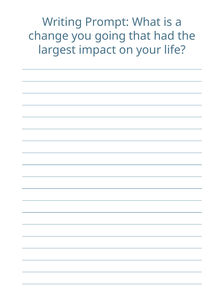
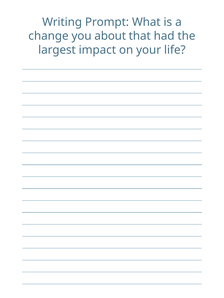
going: going -> about (110, 36)
